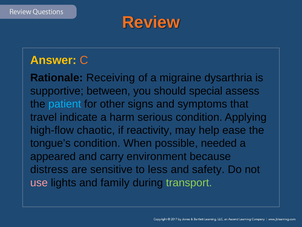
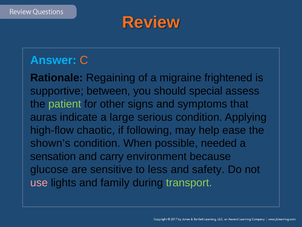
Answer colour: yellow -> light blue (53, 60)
Receiving: Receiving -> Regaining (111, 78)
dysarthria: dysarthria -> frightened (228, 78)
patient colour: light blue -> light green (65, 104)
travel: travel -> auras (44, 117)
harm: harm -> large (122, 117)
reactivity: reactivity -> following (149, 130)
tongue’s: tongue’s -> shown’s (50, 143)
appeared: appeared -> sensation (53, 156)
distress: distress -> glucose (49, 169)
